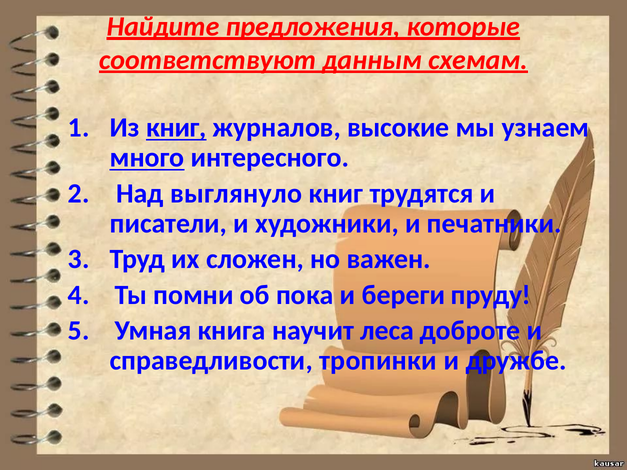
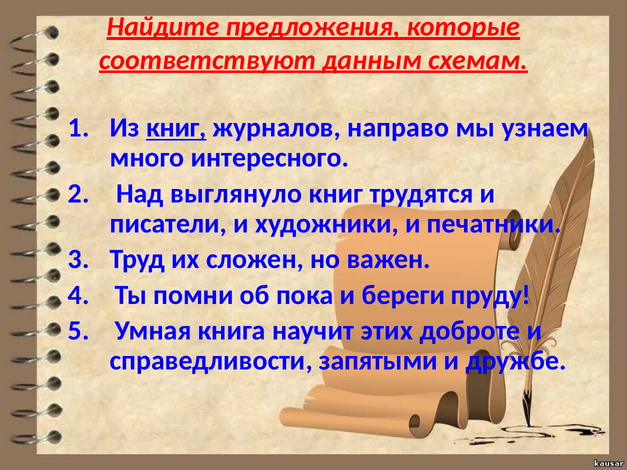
высокие: высокие -> направо (398, 128)
много underline: present -> none (147, 158)
леса: леса -> этих (387, 331)
тропинки: тропинки -> запятыми (378, 361)
